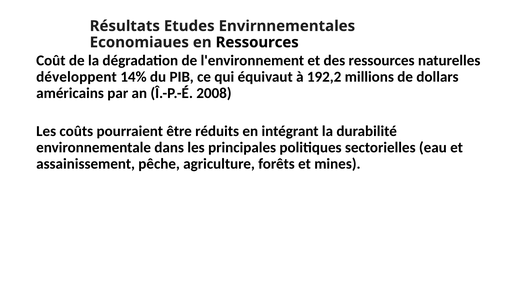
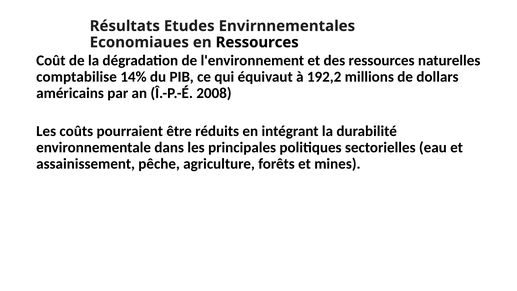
développent: développent -> comptabilise (77, 77)
